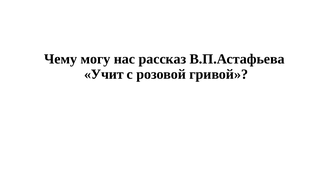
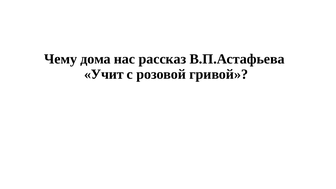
могу: могу -> дома (96, 59)
